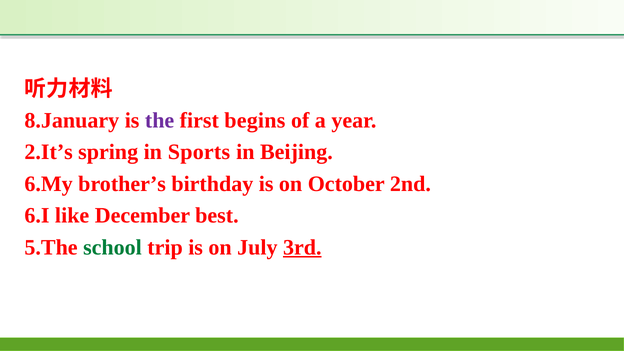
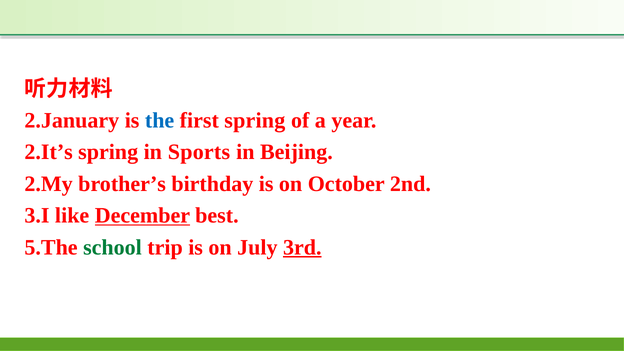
8.January: 8.January -> 2.January (72, 120)
the colour: purple -> blue (160, 120)
first begins: begins -> spring (255, 120)
6.My: 6.My -> 2.My (49, 184)
6.I: 6.I -> 3.I (37, 216)
December underline: none -> present (142, 216)
